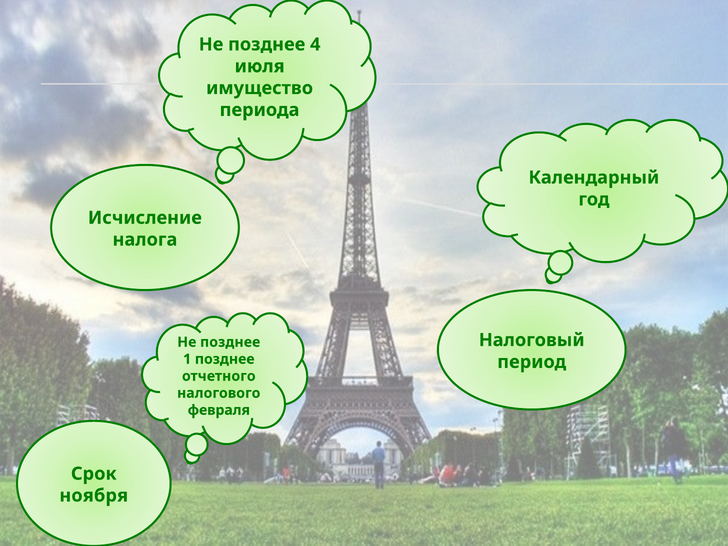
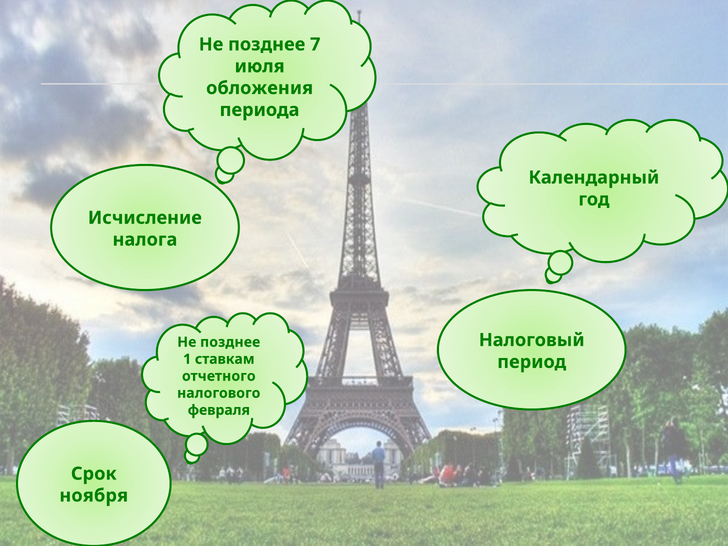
4: 4 -> 7 (315, 44)
имущество: имущество -> обложения (260, 88)
1 позднее: позднее -> ставкам (225, 359)
